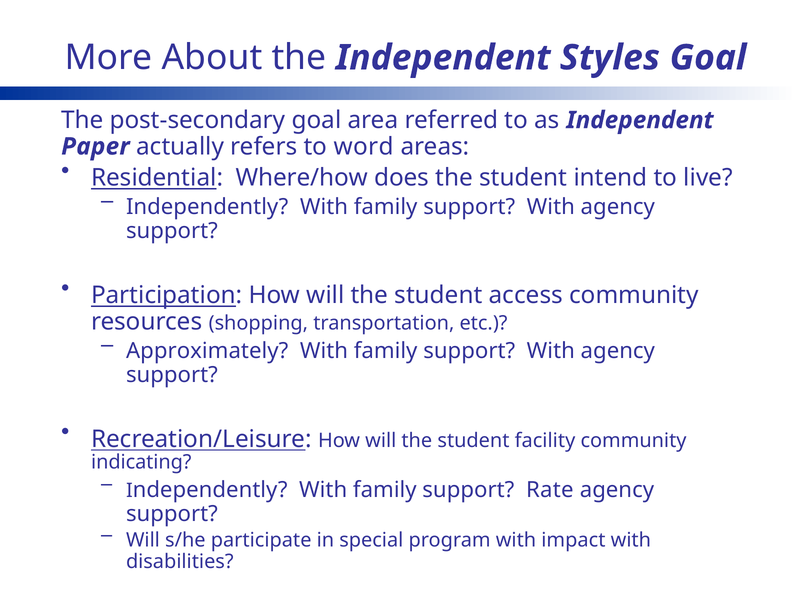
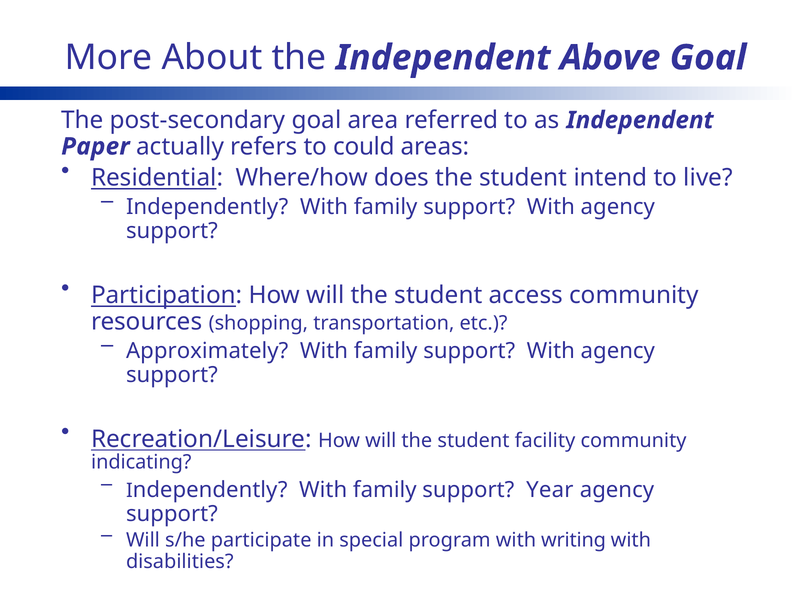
Styles: Styles -> Above (610, 58)
word: word -> could (364, 146)
Rate: Rate -> Year (550, 489)
impact: impact -> writing (574, 540)
